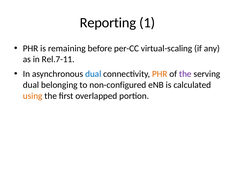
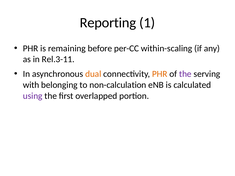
virtual-scaling: virtual-scaling -> within-scaling (167, 48)
Rel.7-11: Rel.7-11 -> Rel.3-11 (58, 59)
dual colour: blue -> orange (93, 74)
dual: dual -> with (31, 85)
non-configured: non-configured -> non-calculation (118, 85)
using colour: orange -> purple (33, 96)
